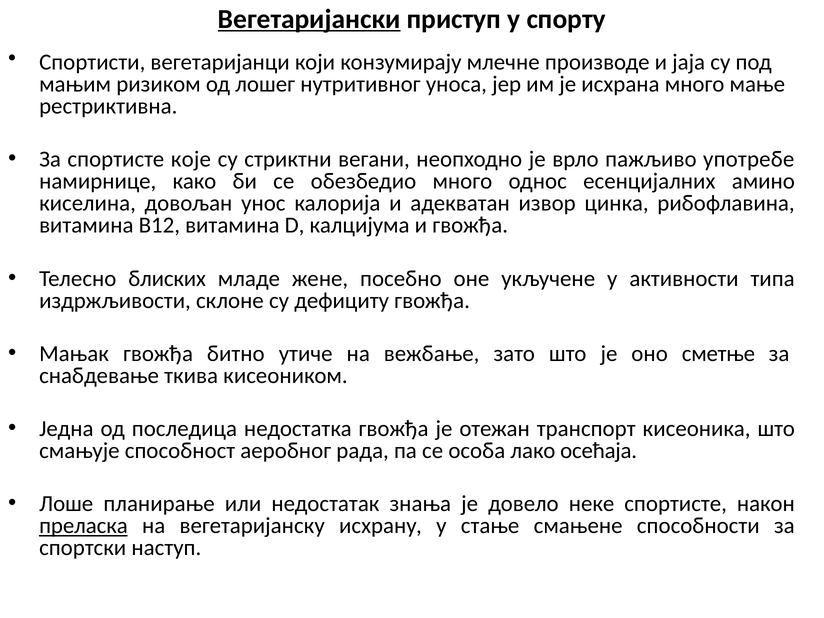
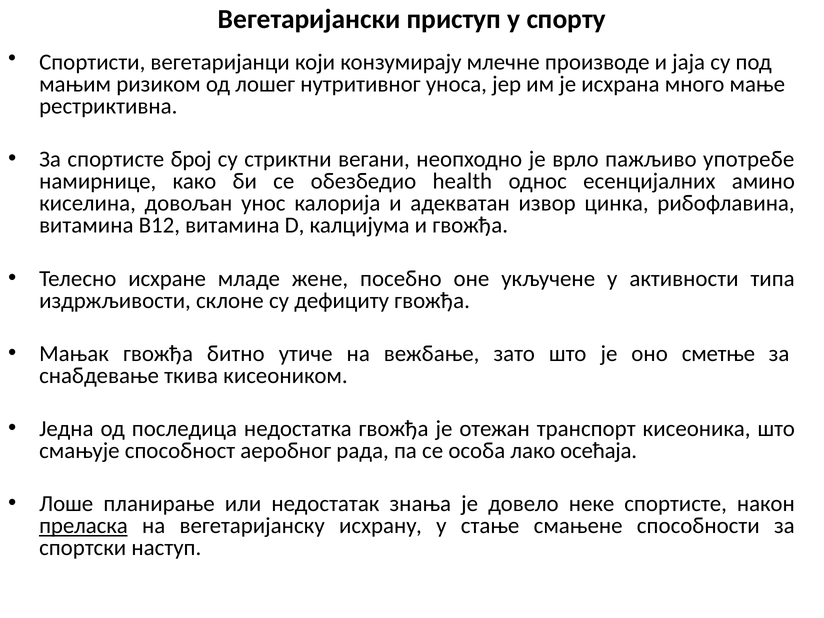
Вегетаријански underline: present -> none (309, 19)
које: које -> број (191, 159)
обезбедио много: много -> health (462, 181)
блиских: блиских -> исхране (167, 279)
